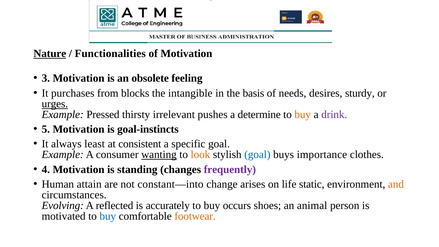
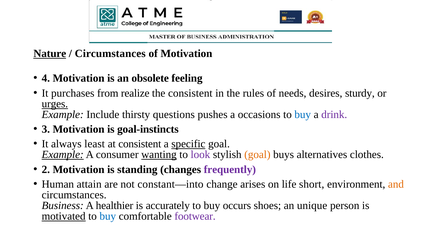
Functionalities: Functionalities -> Circumstances (110, 54)
3: 3 -> 4 (46, 78)
blocks: blocks -> realize (135, 93)
the intangible: intangible -> consistent (190, 93)
basis: basis -> rules (253, 93)
Pressed: Pressed -> Include (103, 114)
irrelevant: irrelevant -> questions (174, 114)
determine: determine -> occasions (259, 114)
buy colour: orange -> blue (303, 114)
5: 5 -> 3 (46, 129)
specific underline: none -> present (188, 144)
Example underline: none -> present (63, 155)
look colour: orange -> purple (200, 155)
goal colour: blue -> orange (257, 155)
importance: importance -> alternatives (322, 155)
4: 4 -> 2 (46, 169)
static: static -> short (312, 184)
Evolving: Evolving -> Business (63, 206)
reflected: reflected -> healthier (115, 206)
animal: animal -> unique (312, 206)
motivated underline: none -> present (64, 216)
footwear colour: orange -> purple (195, 216)
